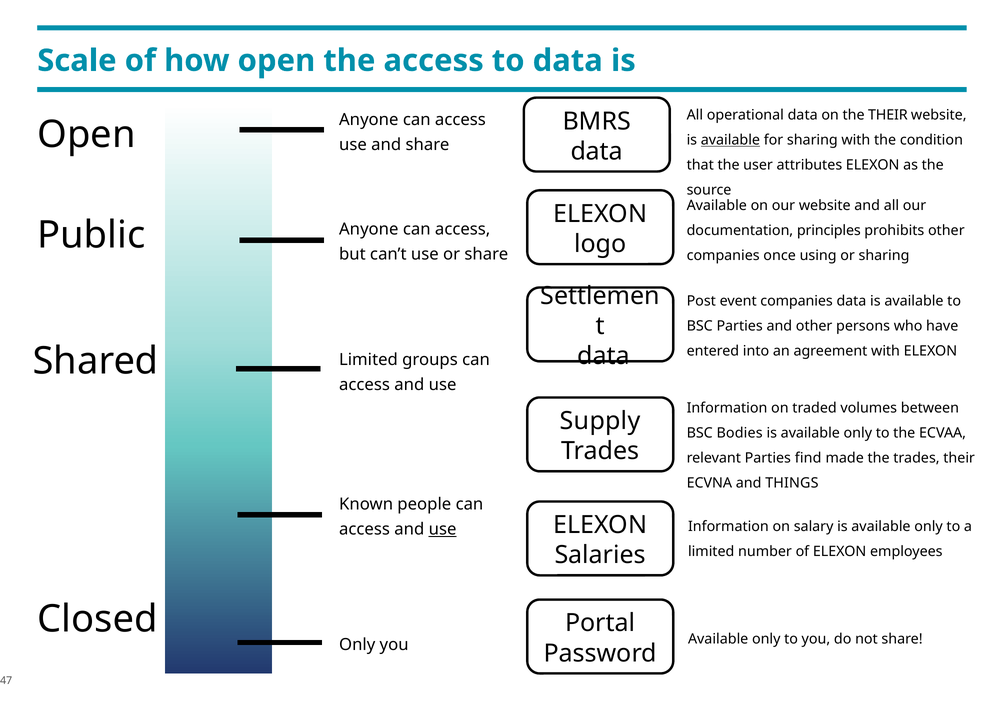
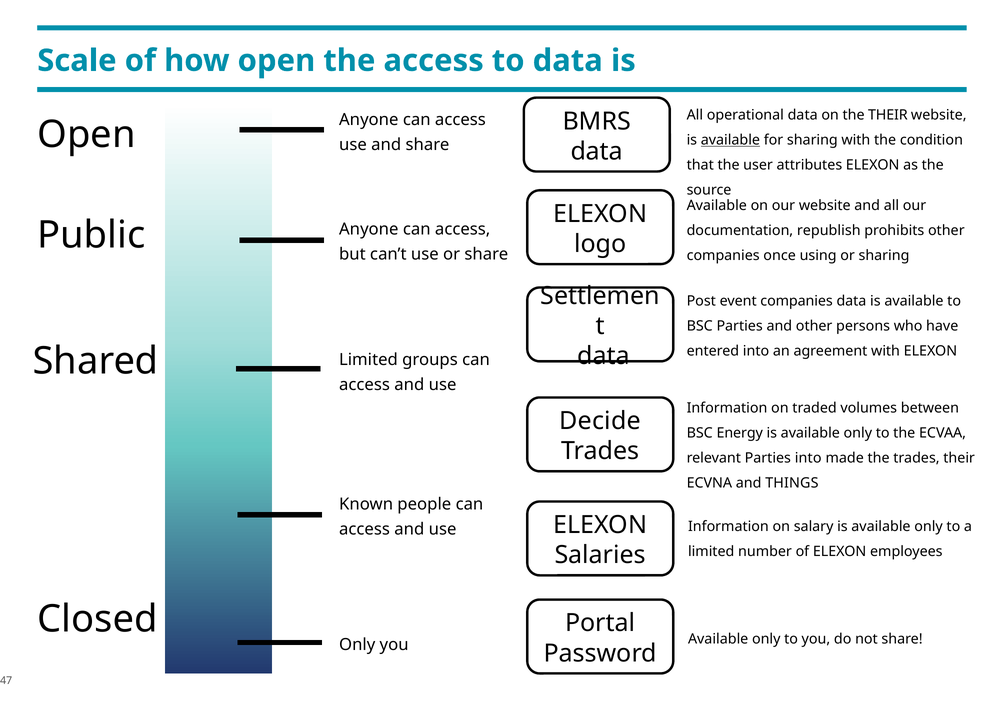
principles: principles -> republish (829, 231)
Supply: Supply -> Decide (600, 421)
Bodies: Bodies -> Energy (740, 433)
Parties find: find -> into (808, 458)
use underline: present -> none (443, 529)
